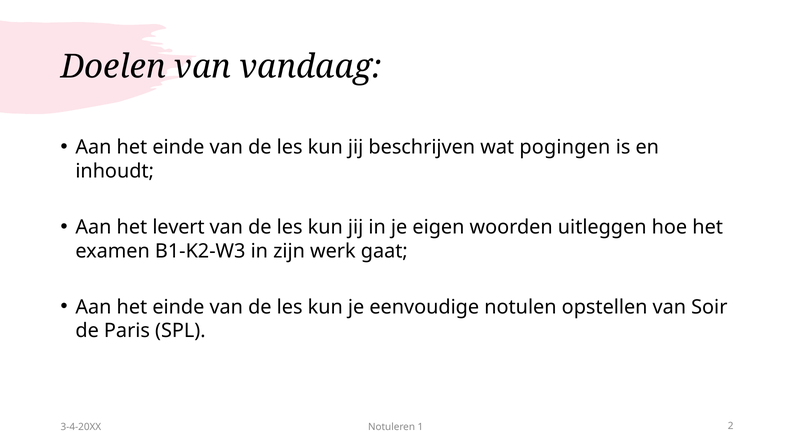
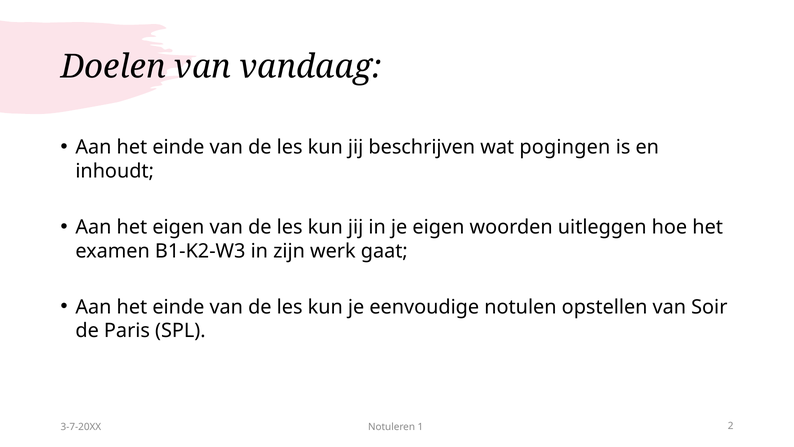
het levert: levert -> eigen (178, 227)
3-4-20XX: 3-4-20XX -> 3-7-20XX (81, 427)
